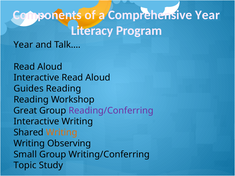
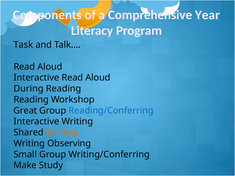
Year: Year -> Task (23, 45)
Guides: Guides -> During (29, 89)
Reading/Conferring colour: purple -> blue (111, 111)
Topic: Topic -> Make (25, 166)
